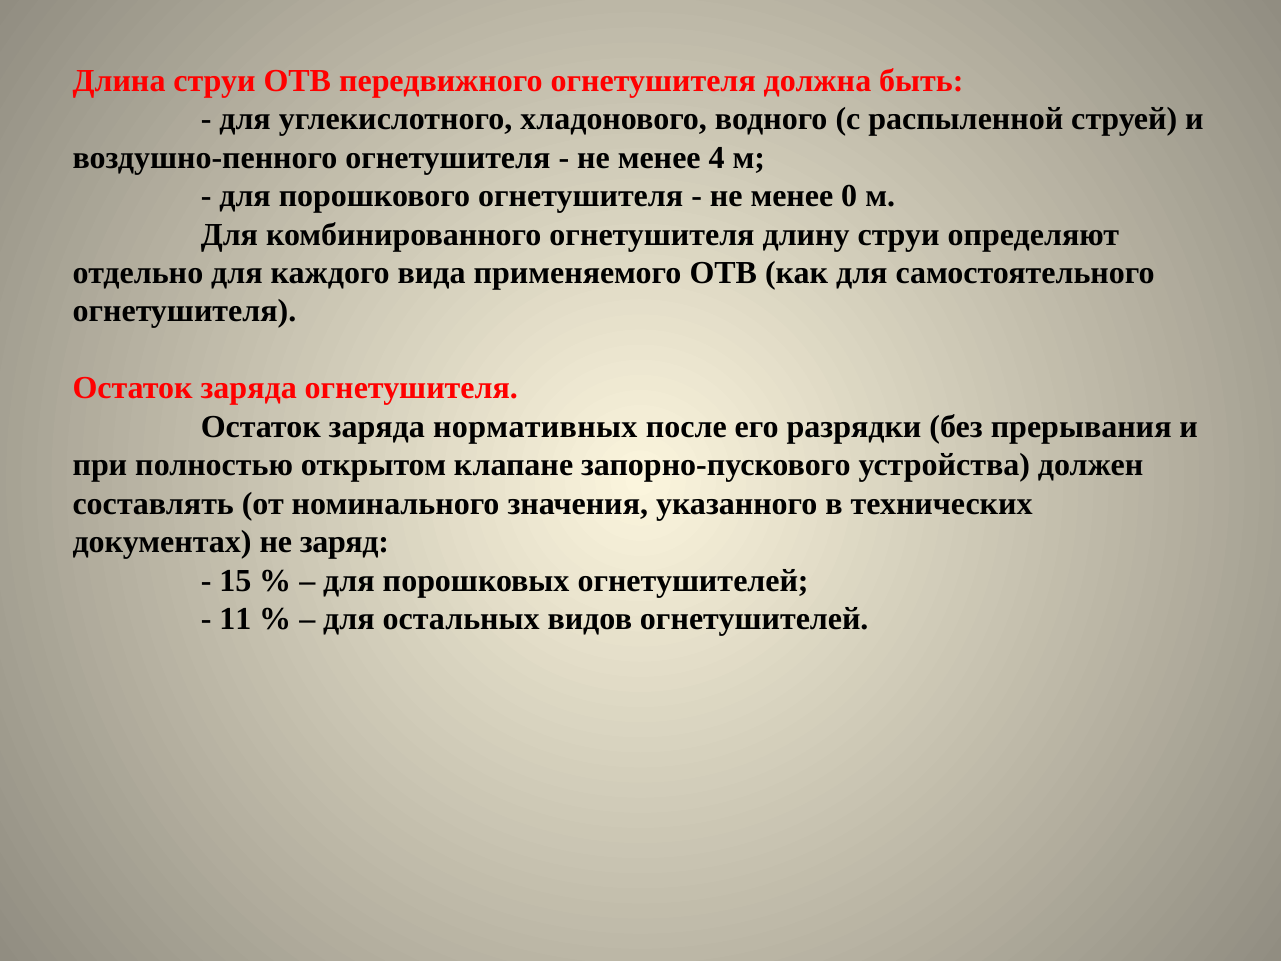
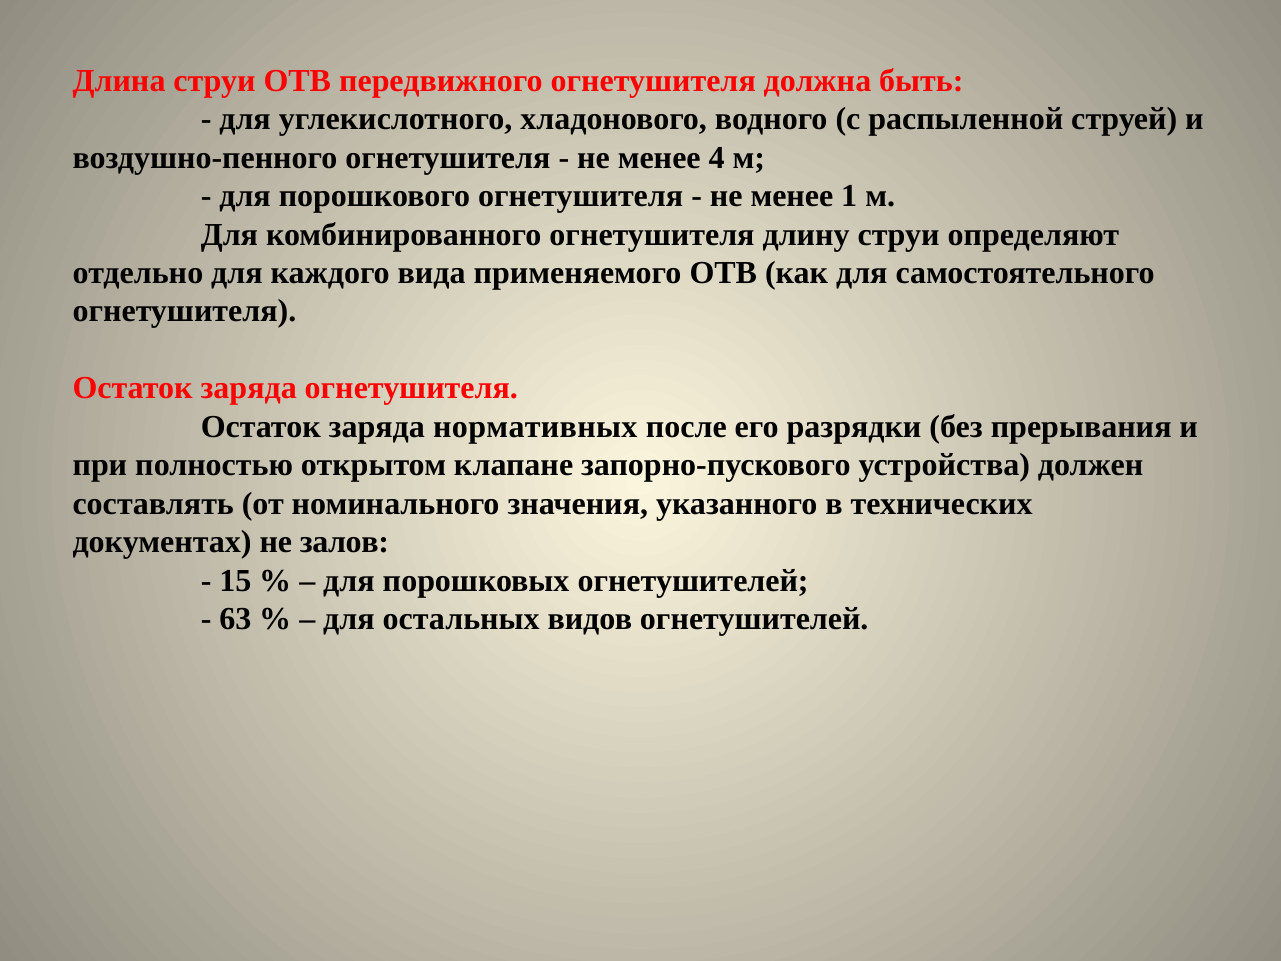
0: 0 -> 1 (849, 196)
заряд: заряд -> залов (344, 542)
11: 11 -> 63 (235, 619)
